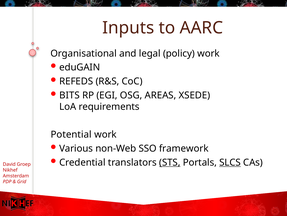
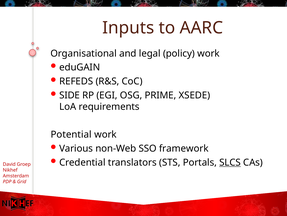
BITS: BITS -> SIDE (70, 95)
AREAS: AREAS -> PRIME (160, 95)
STS underline: present -> none (170, 162)
